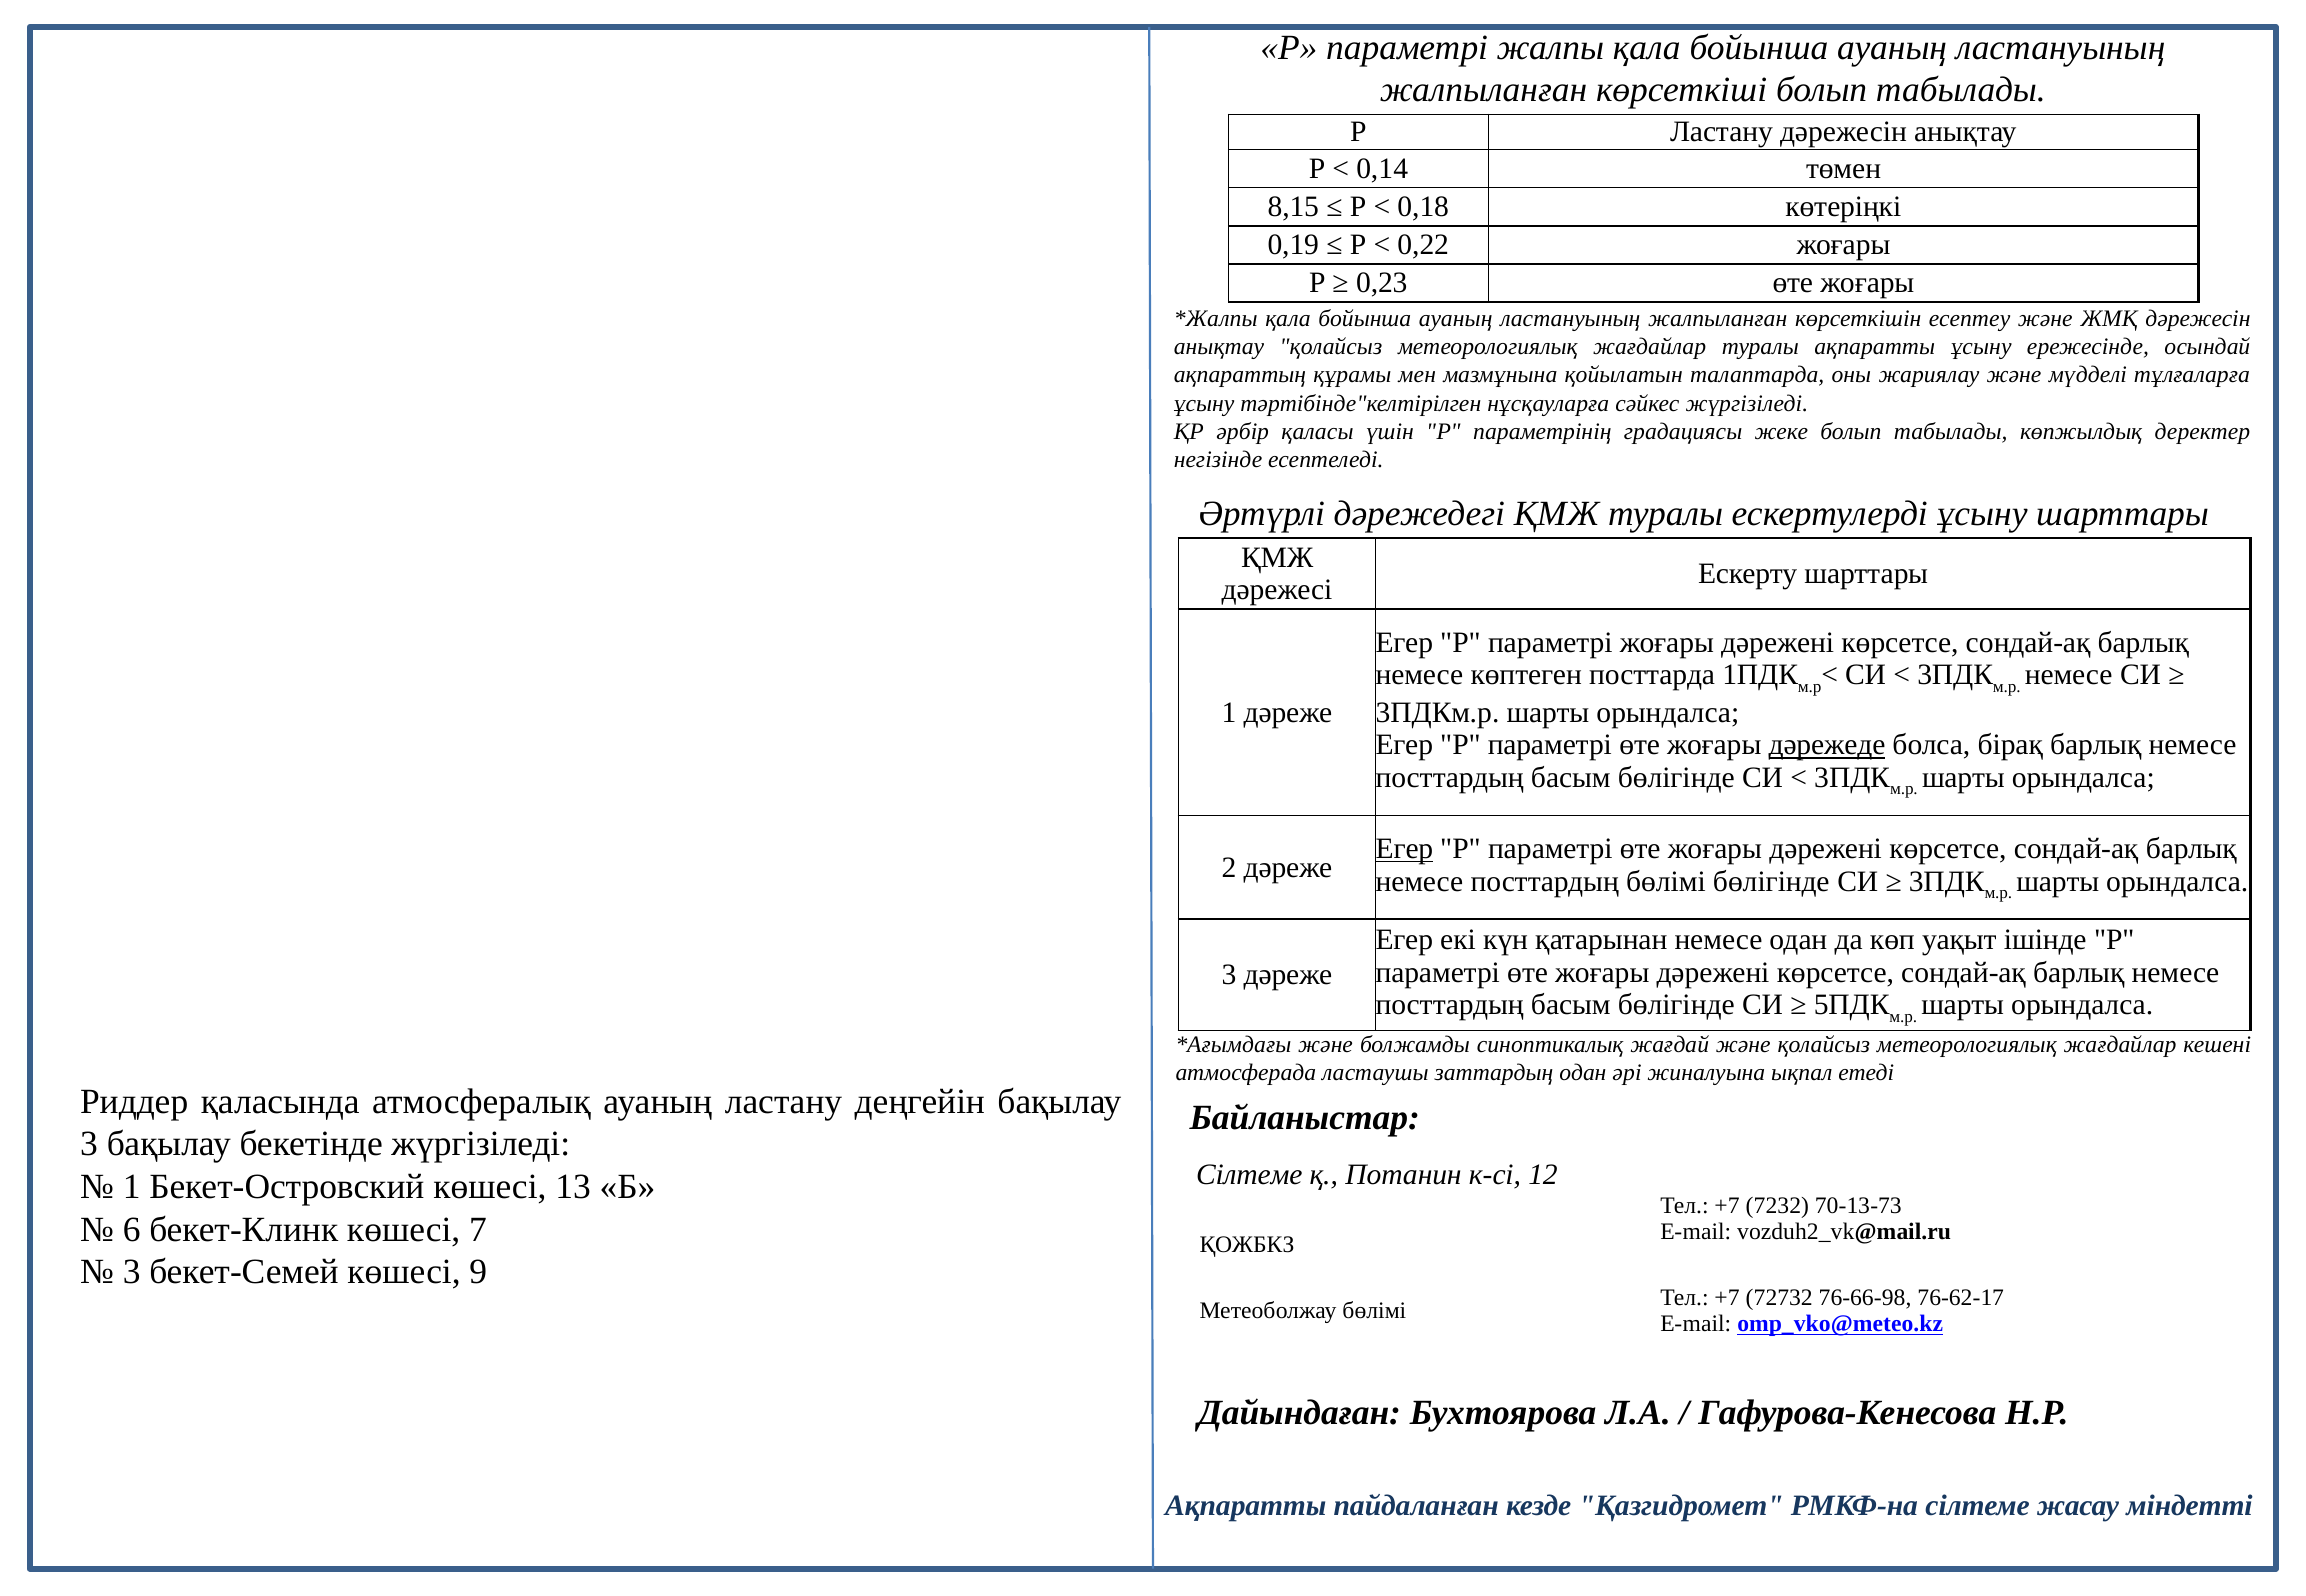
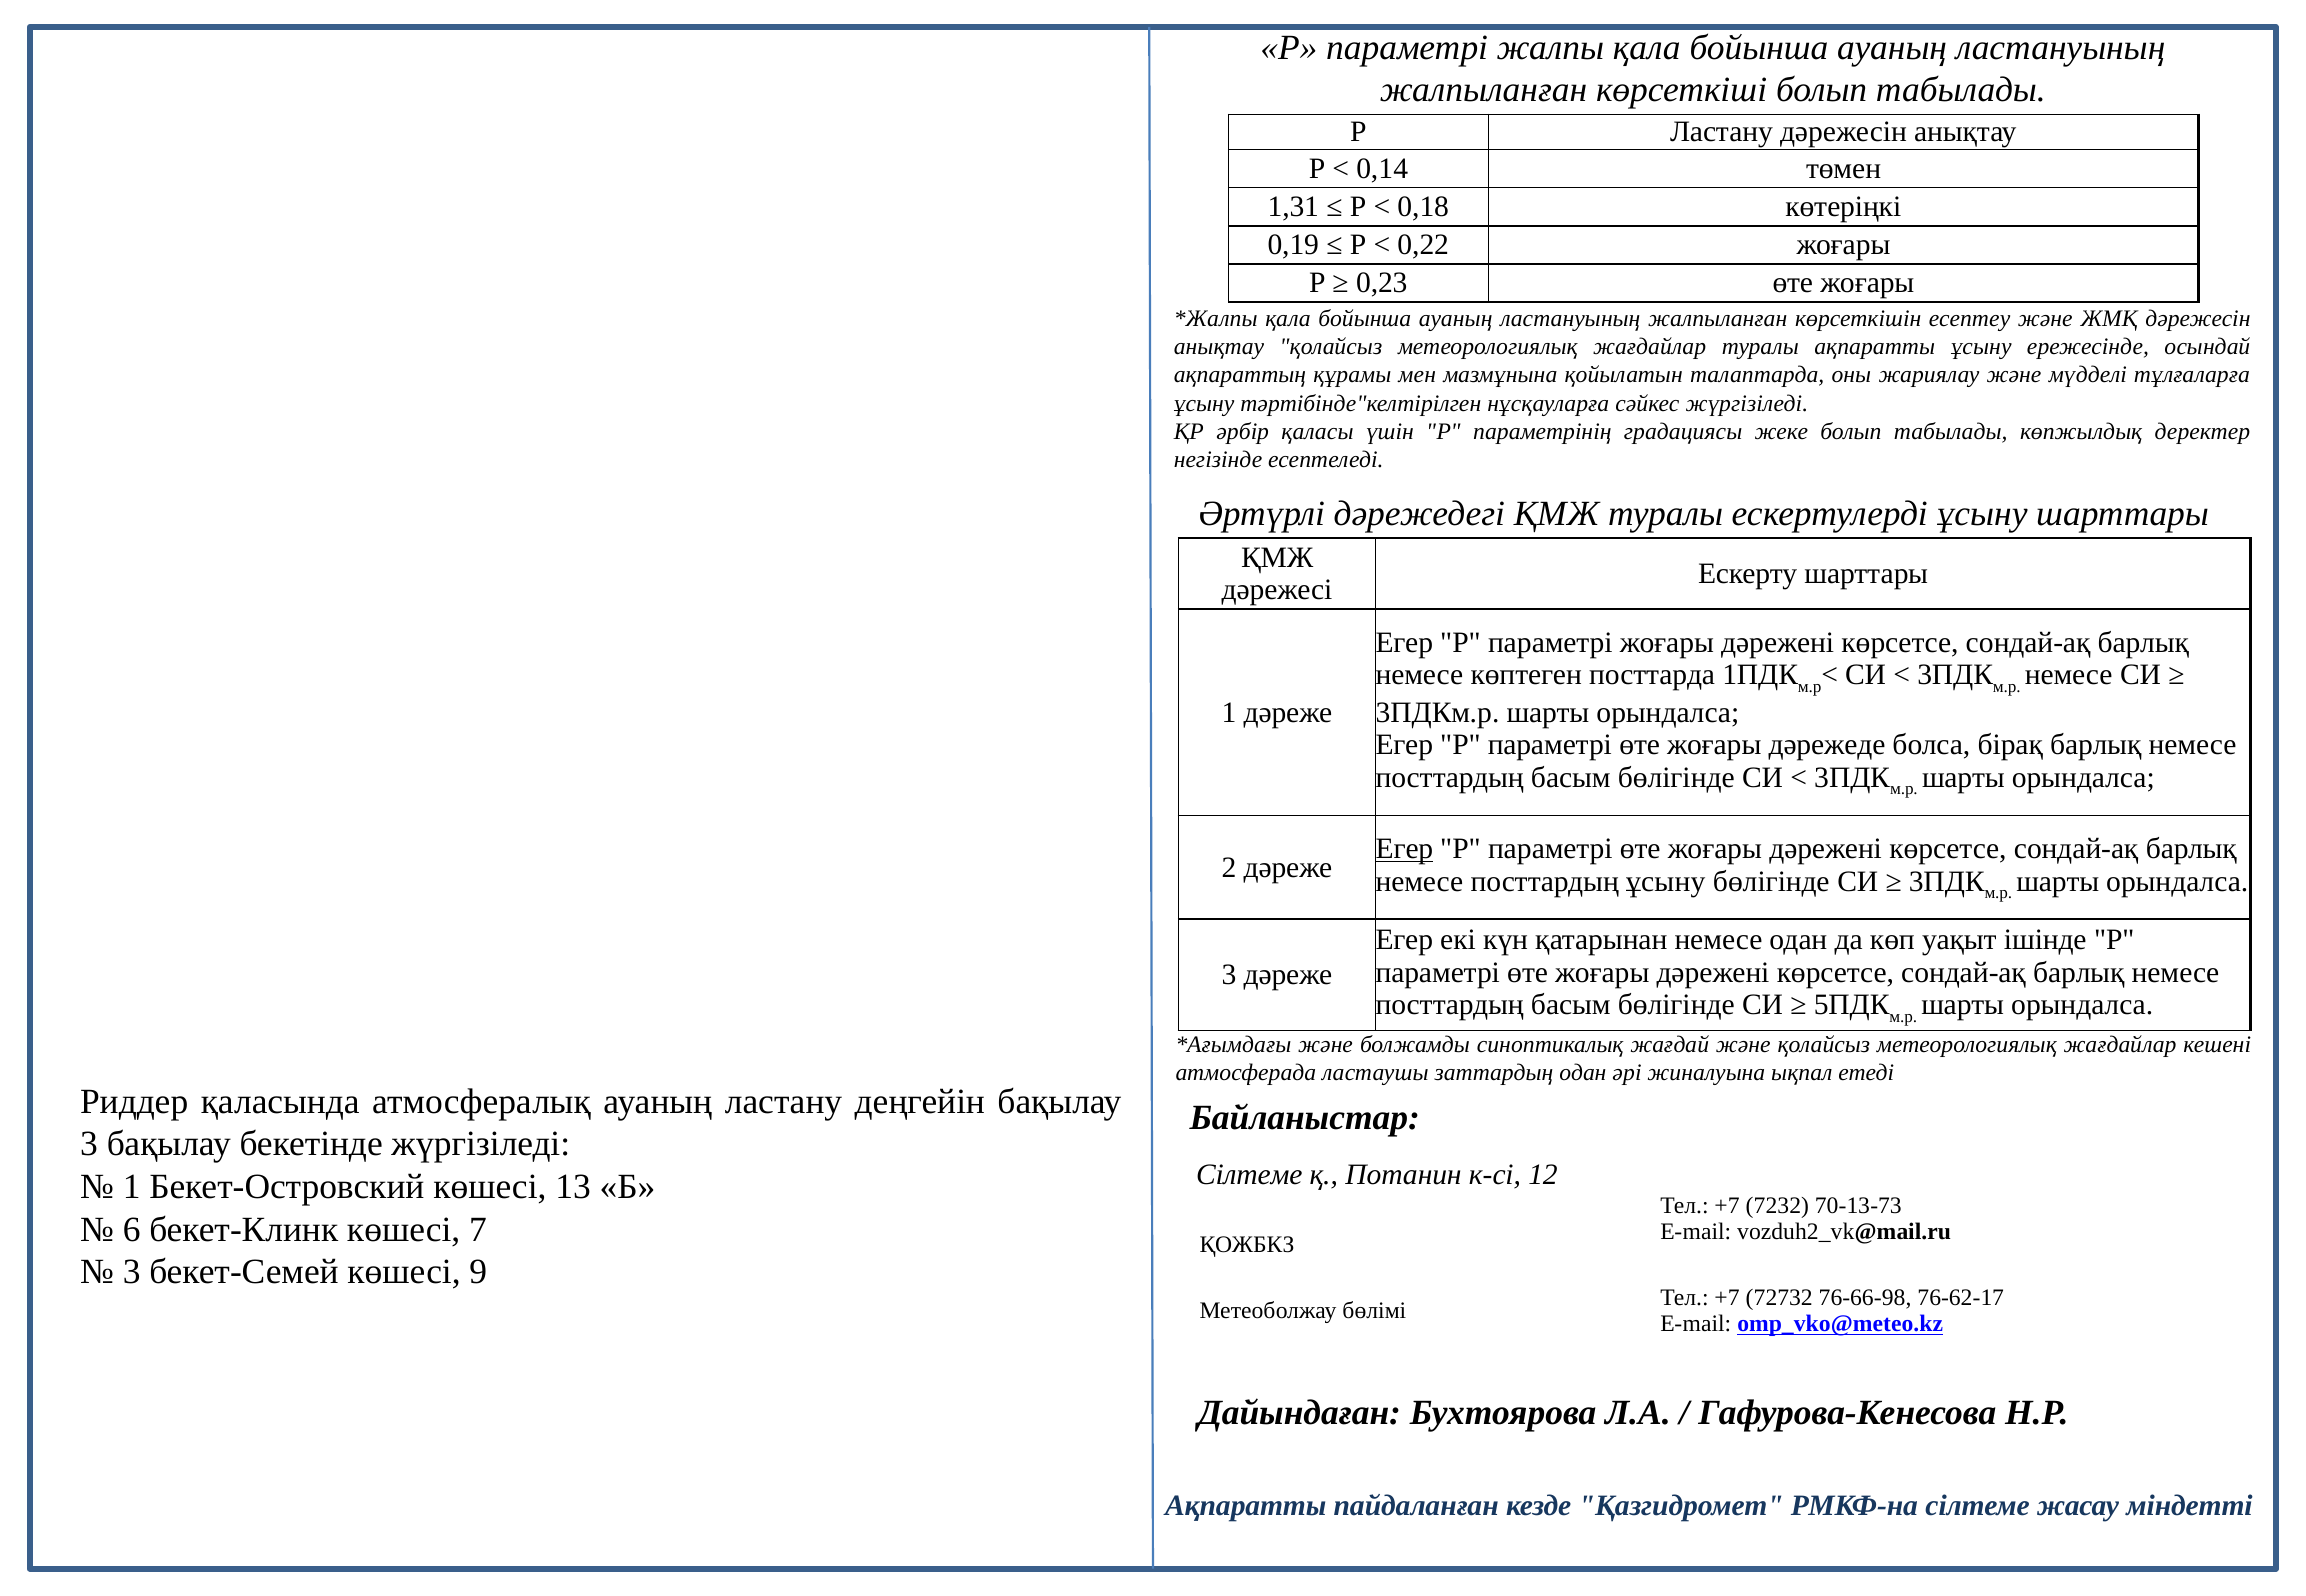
8,15: 8,15 -> 1,31 (1293, 207)
дәрежеде underline: present -> none (1827, 745)
посттардың бөлімі: бөлімі -> ұсыну (1666, 882)
